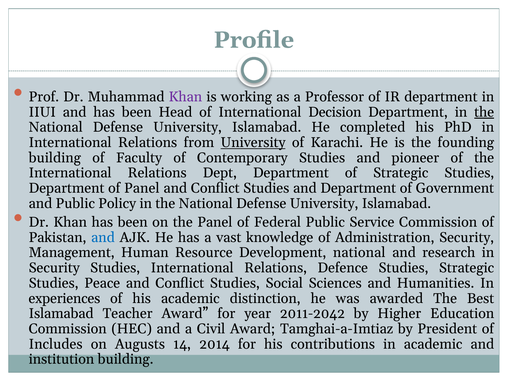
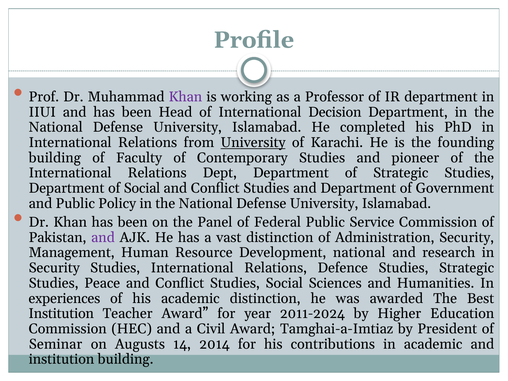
the underline: present -> none (484, 112)
of Panel: Panel -> Social (142, 188)
and colour: blue -> purple (103, 237)
vast knowledge: knowledge -> distinction (280, 237)
Islamabad: Islamabad -> Institution (61, 314)
2011-2042: 2011-2042 -> 2011-2024 (312, 314)
Includes: Includes -> Seminar (56, 344)
